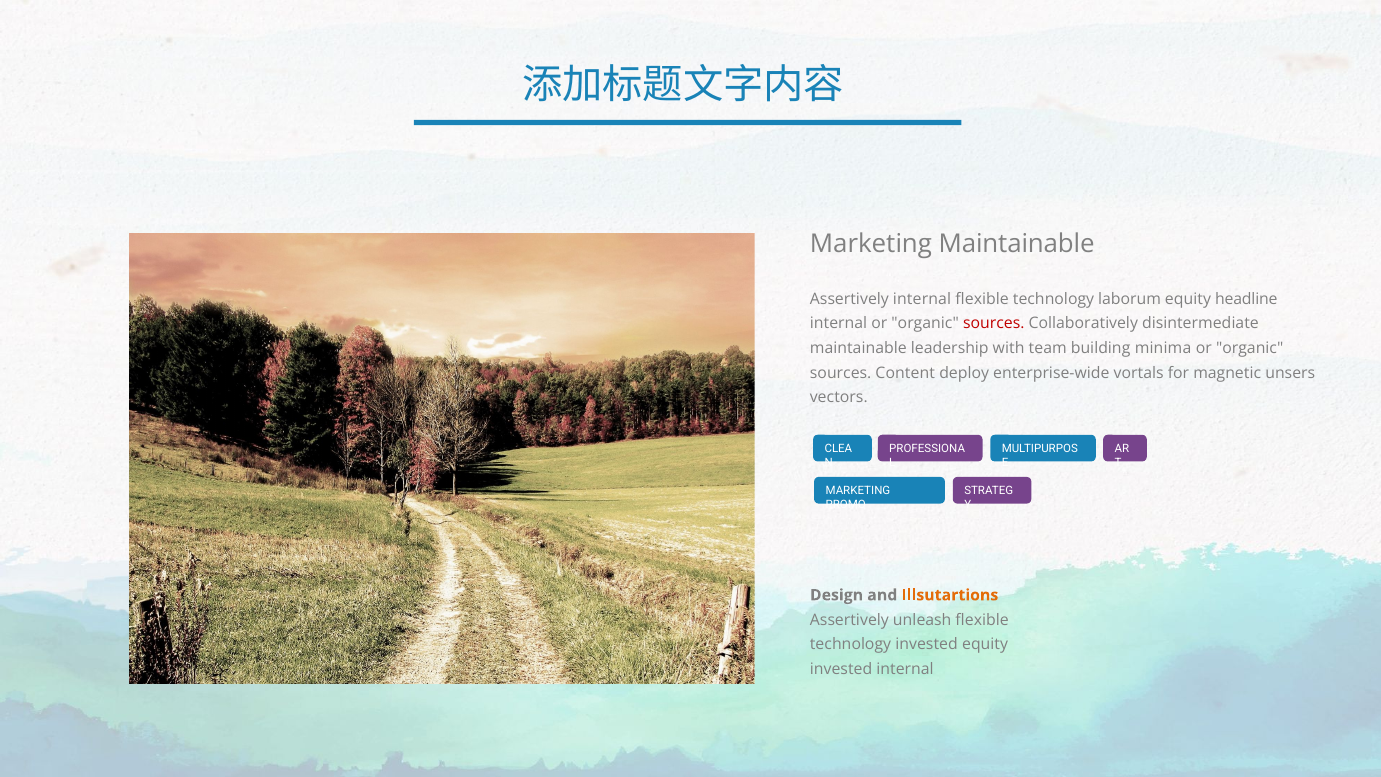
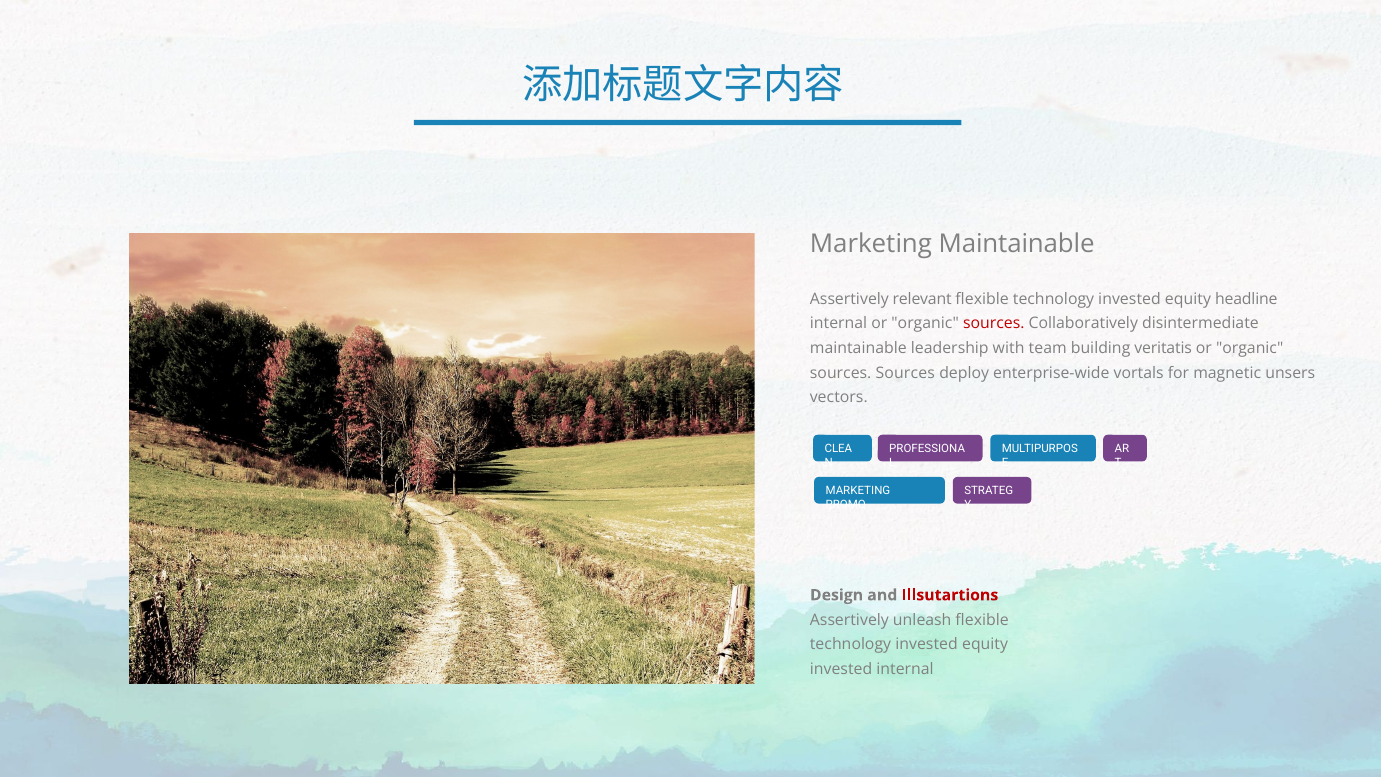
Assertively internal: internal -> relevant (922, 299)
laborum: laborum -> invested (1130, 299)
minima: minima -> veritatis (1163, 348)
sources Content: Content -> Sources (905, 373)
Illsutartions colour: orange -> red (950, 595)
